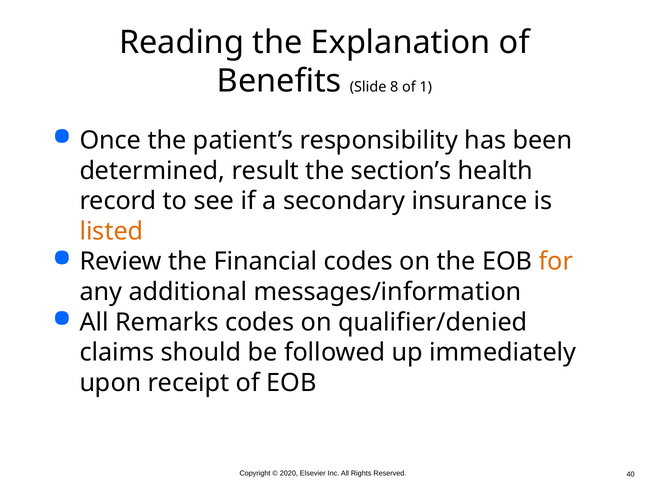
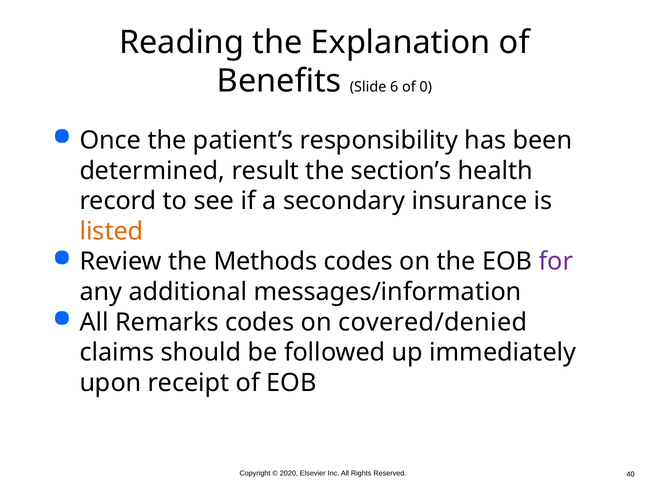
8: 8 -> 6 (394, 87)
1: 1 -> 0 (426, 87)
Financial: Financial -> Methods (265, 261)
for colour: orange -> purple (556, 261)
qualifier/denied: qualifier/denied -> covered/denied (433, 322)
